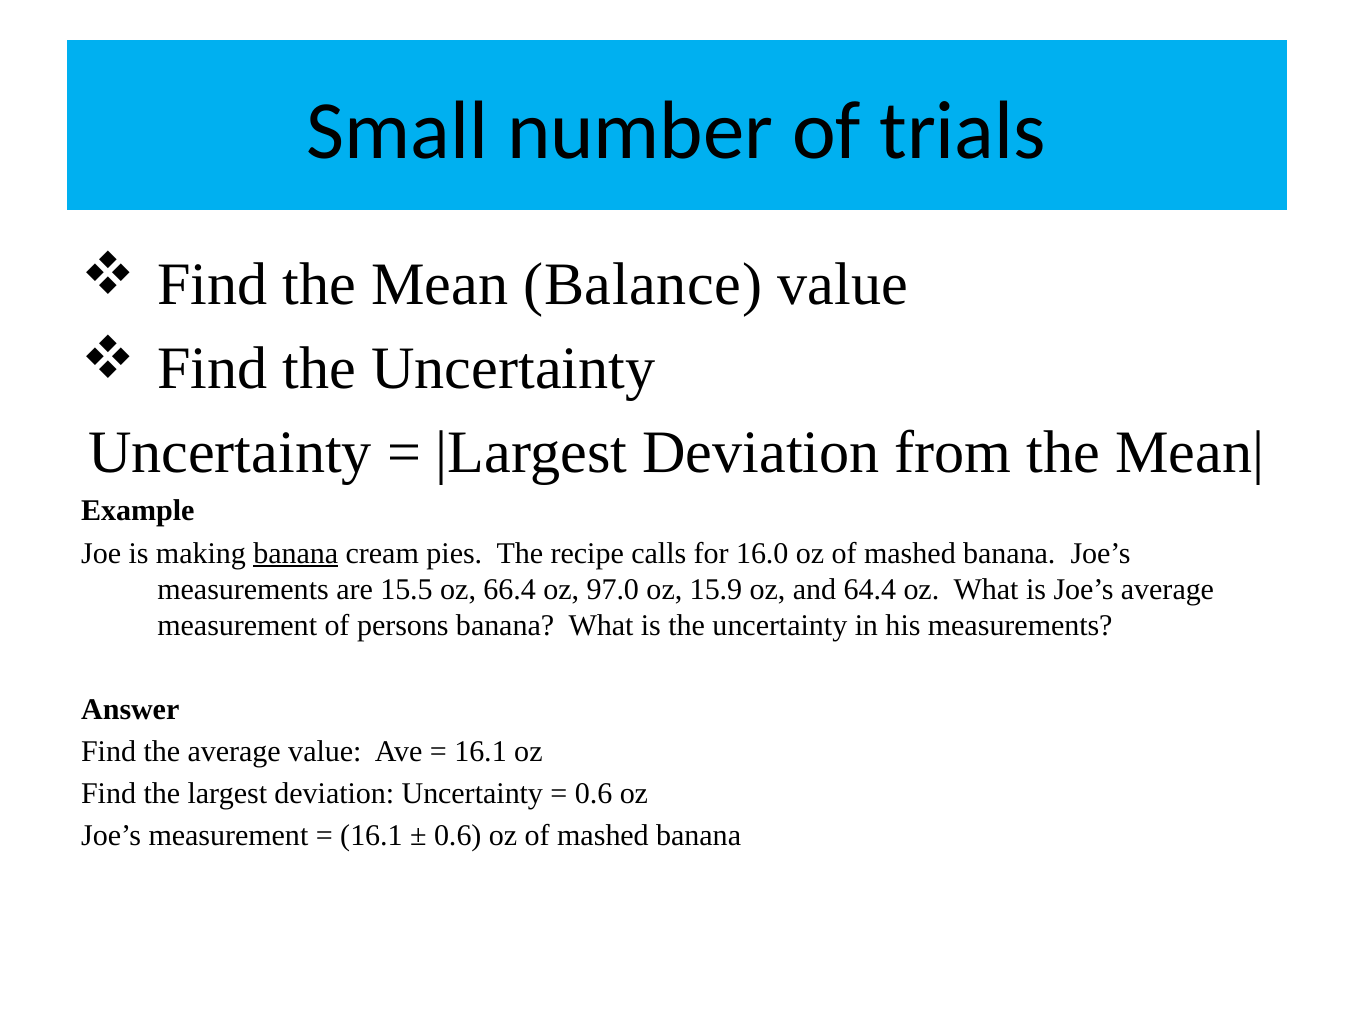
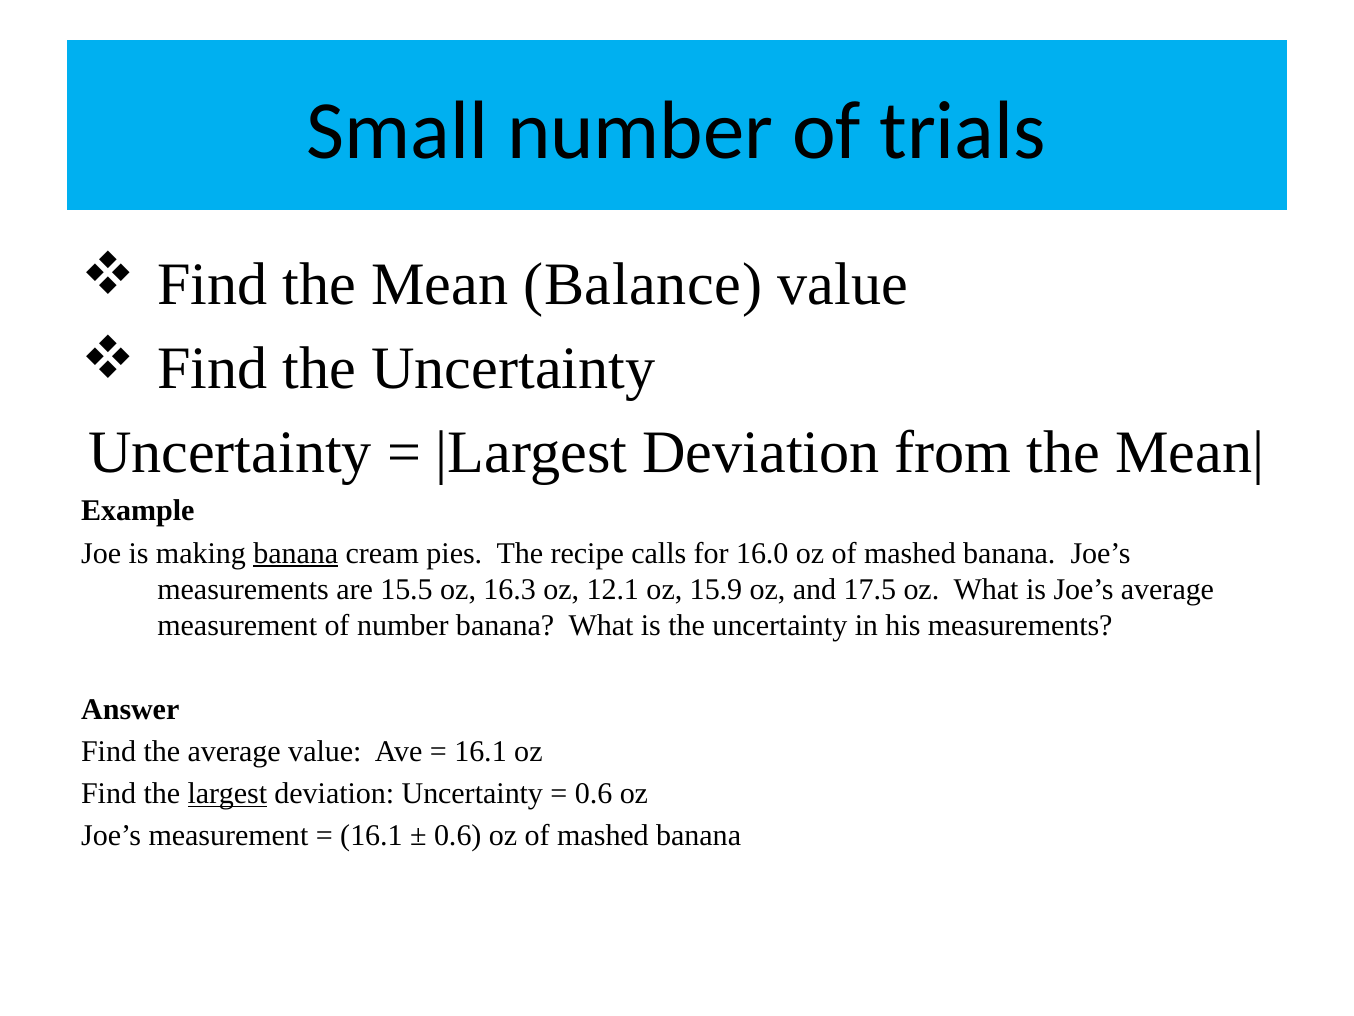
66.4: 66.4 -> 16.3 (510, 589)
97.0: 97.0 -> 12.1 (613, 589)
64.4: 64.4 -> 17.5 (870, 589)
of persons: persons -> number (403, 625)
largest underline: none -> present (227, 793)
